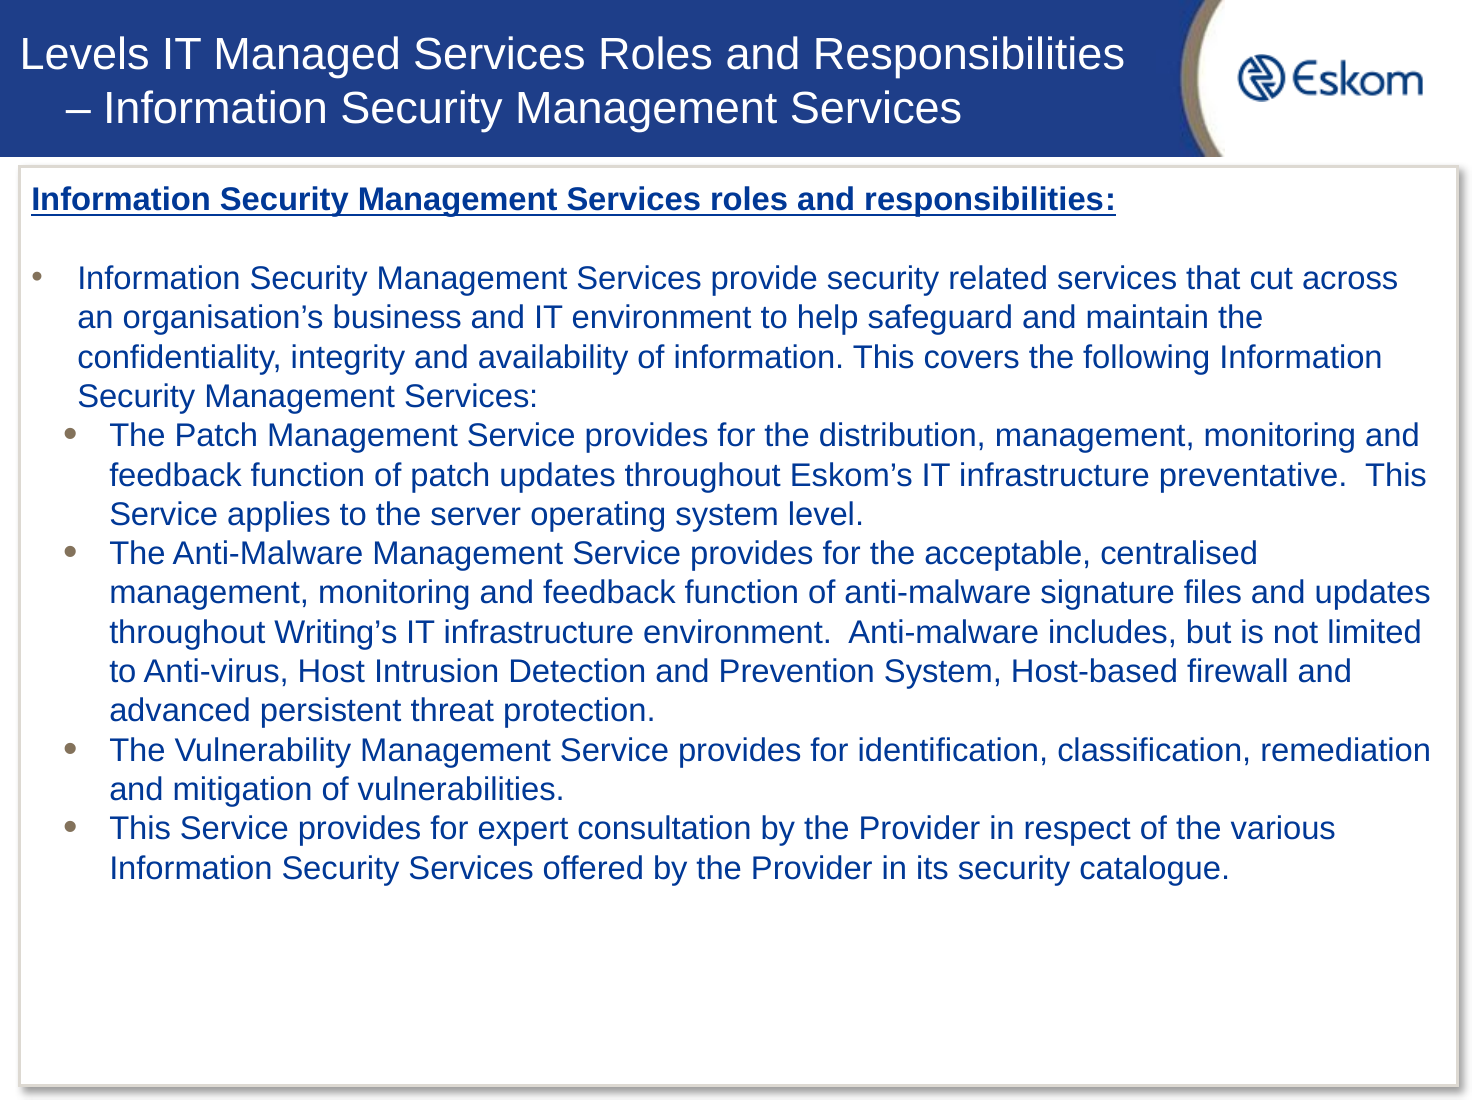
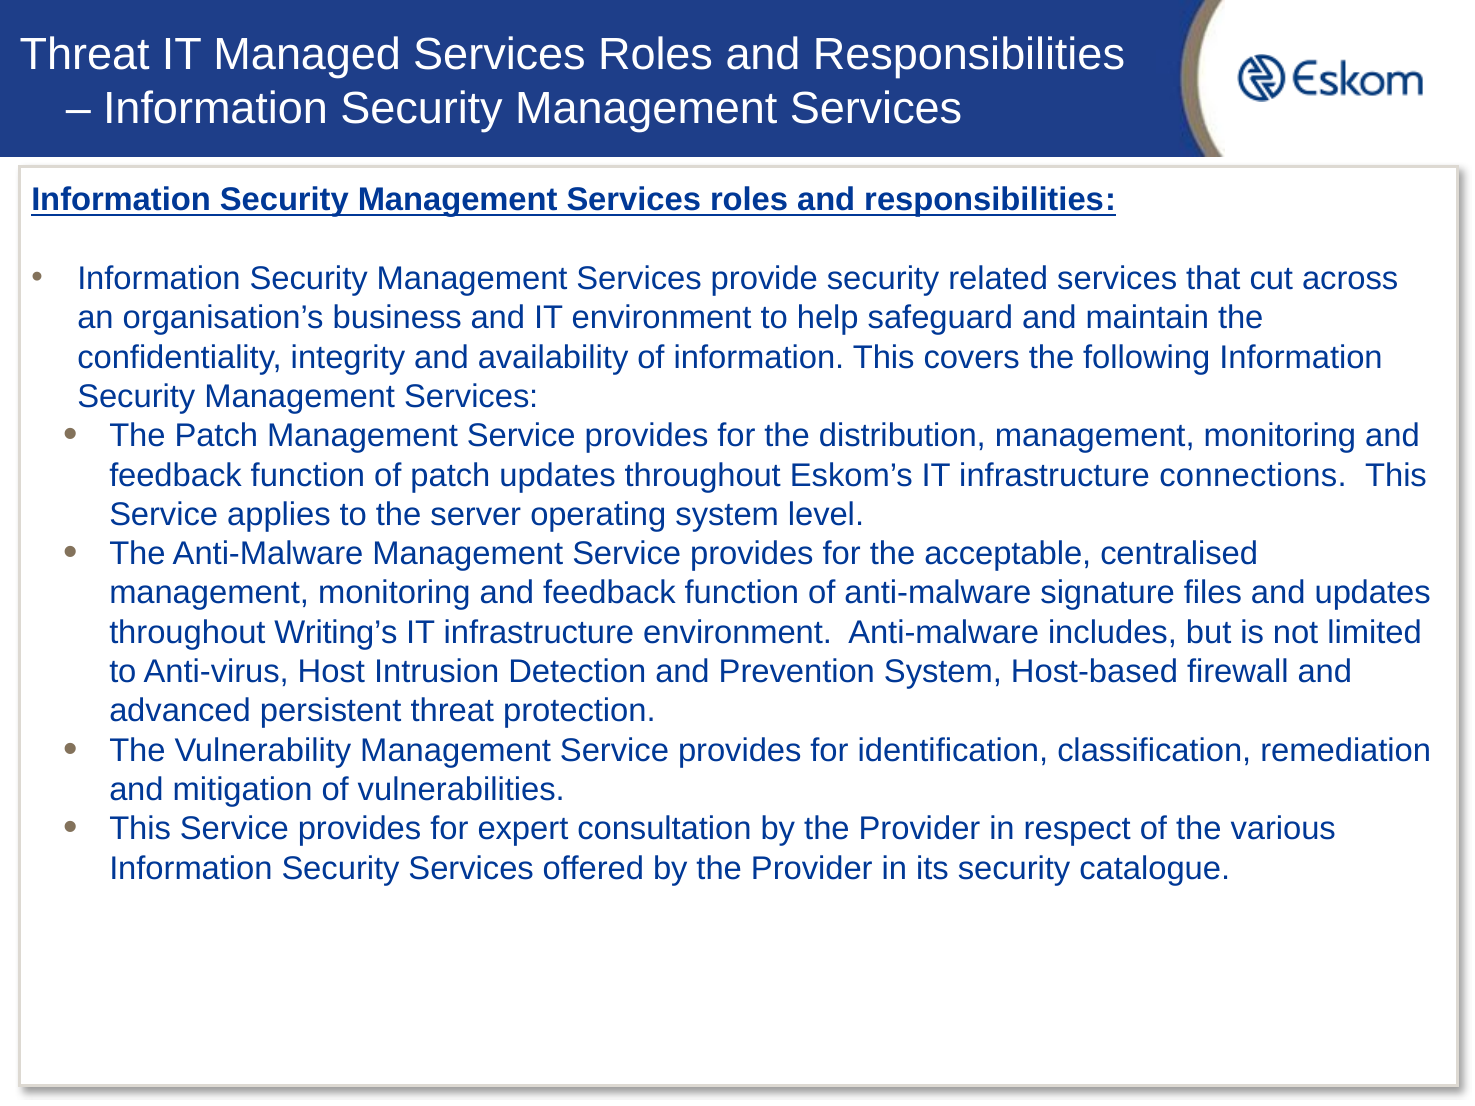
Levels: Levels -> Threat (85, 54)
preventative: preventative -> connections (1253, 475)
